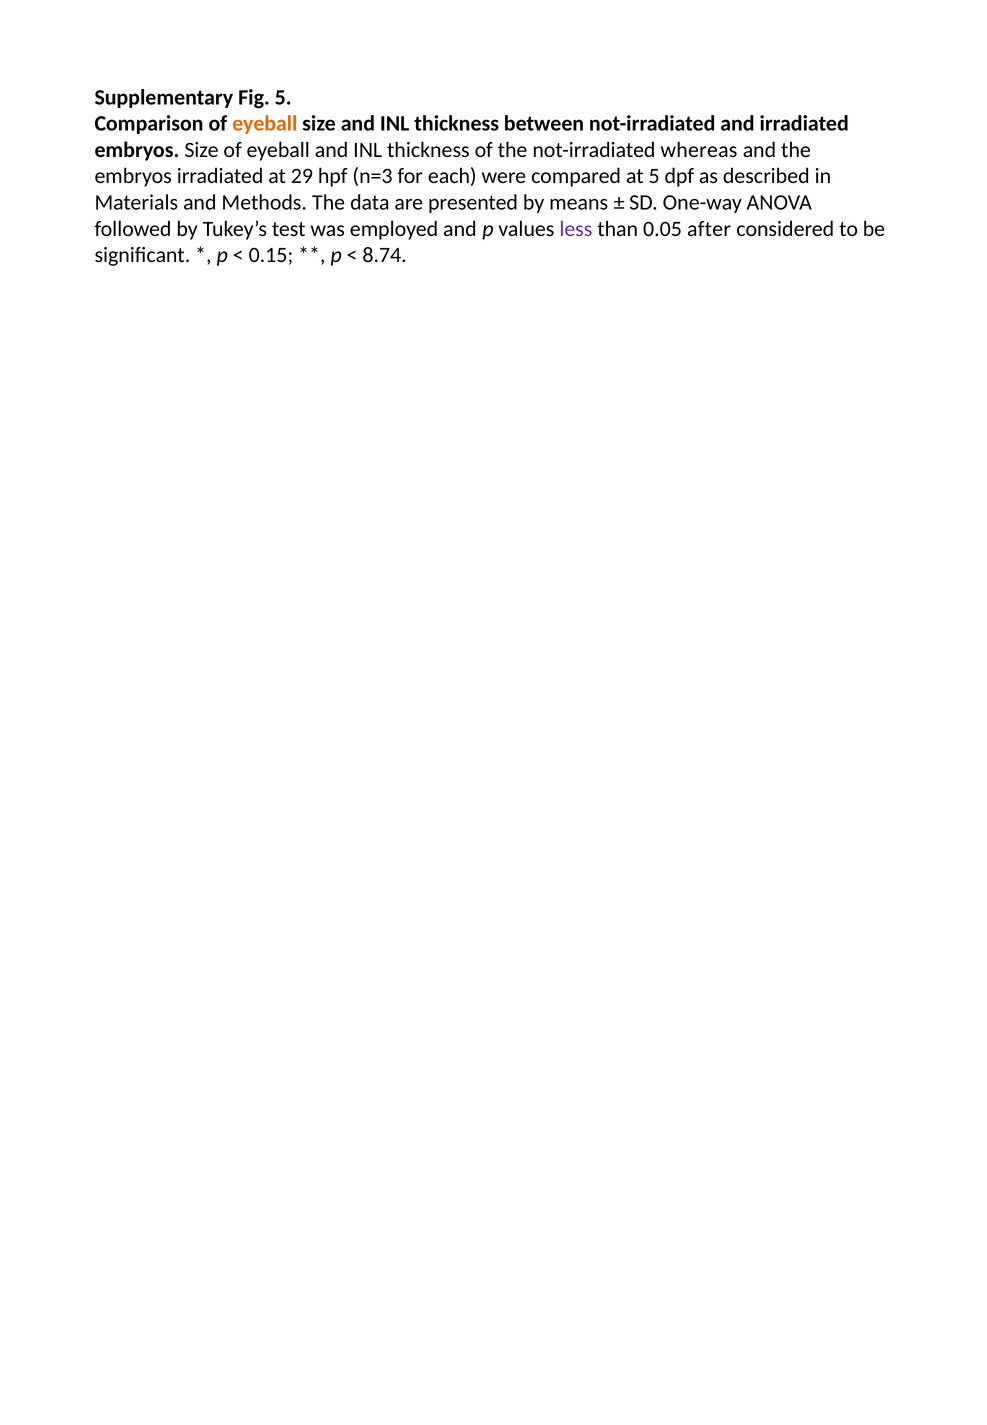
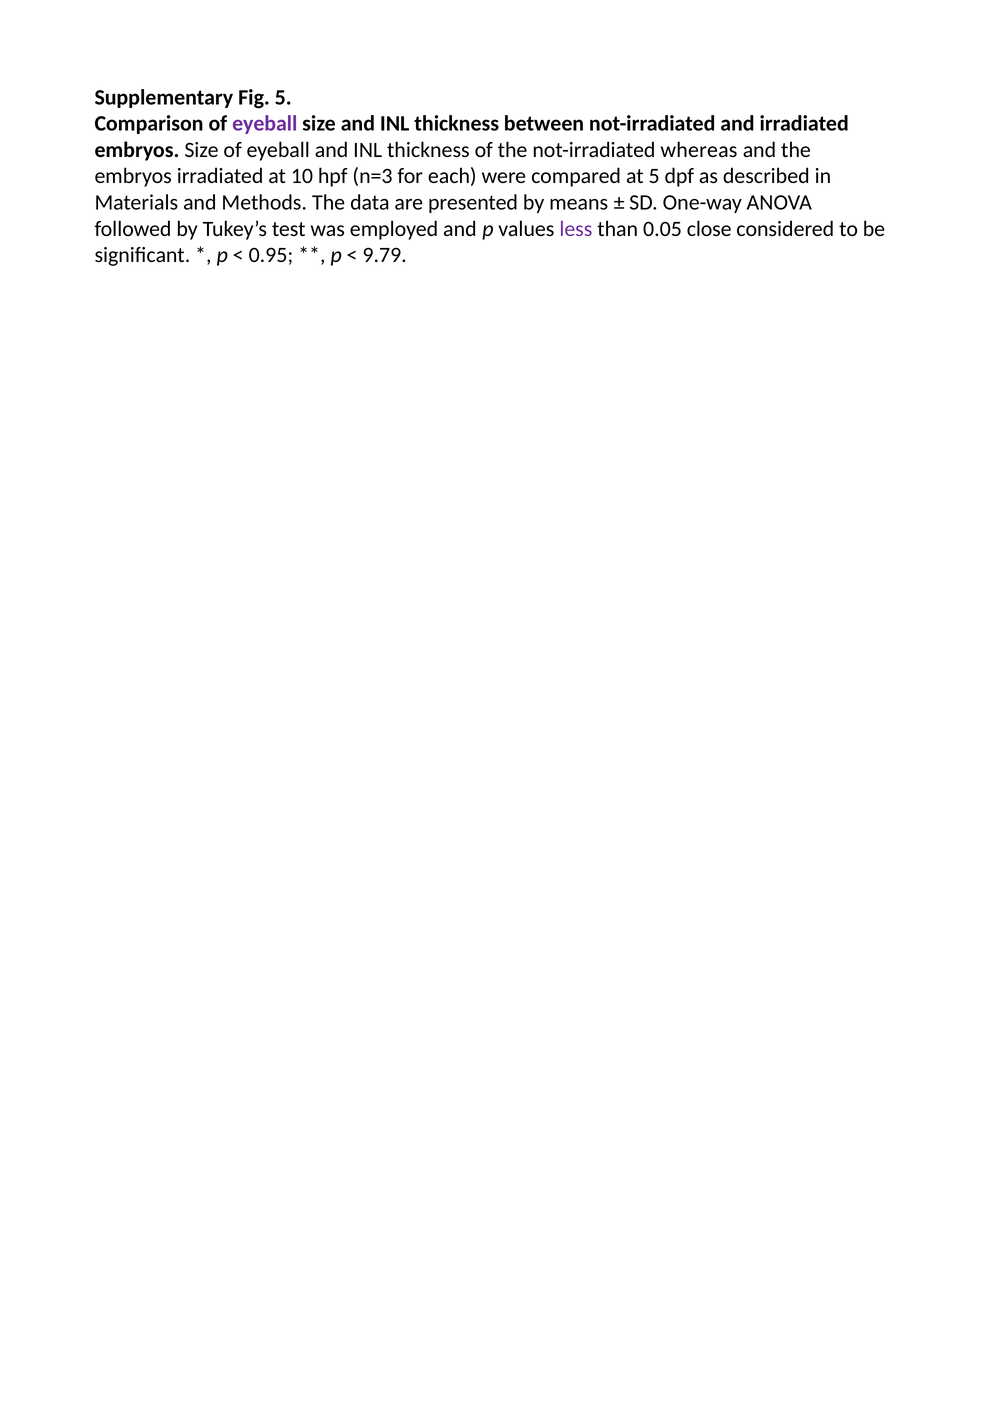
eyeball colour: orange -> purple (265, 124)
29: 29 -> 10 (302, 176)
after: after -> close (709, 229)
0.15: 0.15 -> 0.95 (271, 255)
8.74: 8.74 -> 9.79 (385, 255)
